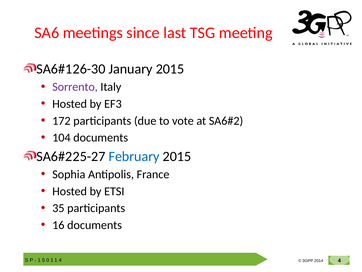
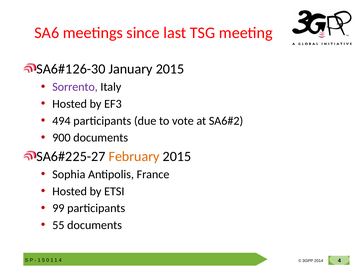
172: 172 -> 494 (61, 121)
104: 104 -> 900 (61, 137)
February colour: blue -> orange (134, 156)
35: 35 -> 99 (58, 208)
16: 16 -> 55 (58, 225)
